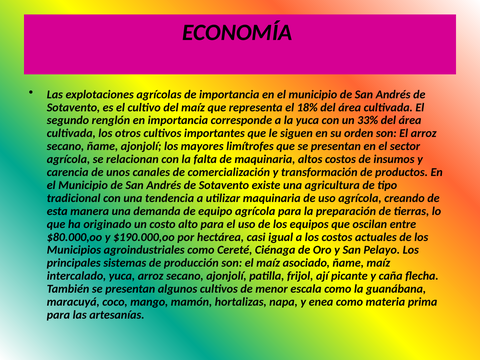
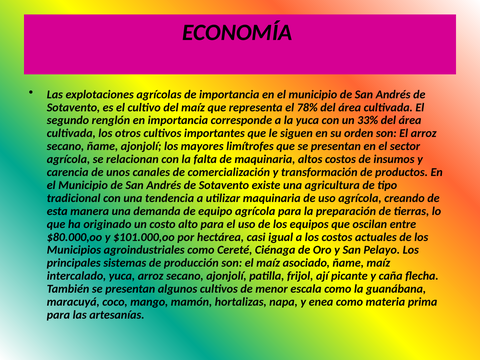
18%: 18% -> 78% (307, 107)
$190.000,oo: $190.000,oo -> $101.000,oo (144, 237)
